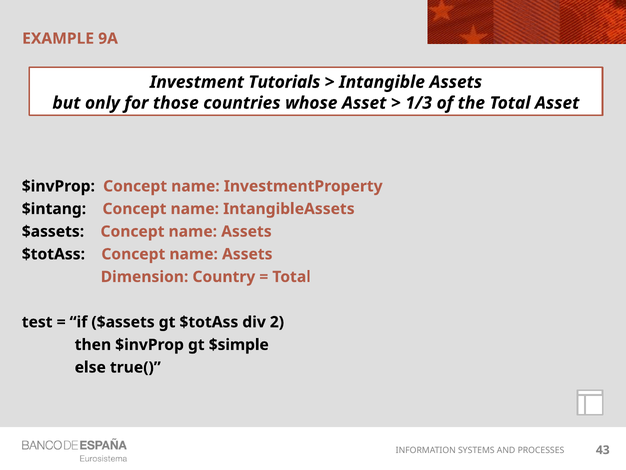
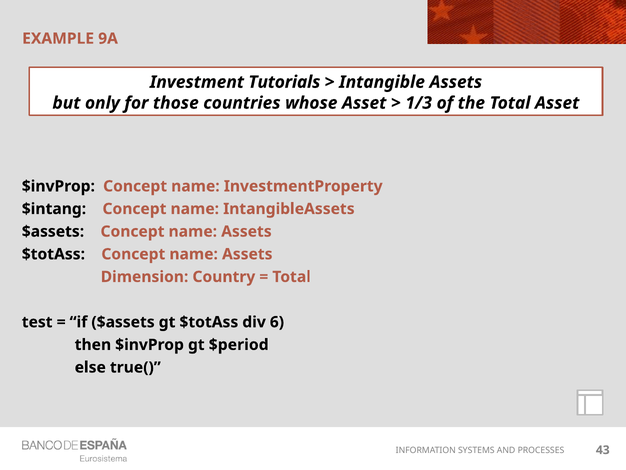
2: 2 -> 6 (277, 322)
$simple: $simple -> $period (239, 344)
